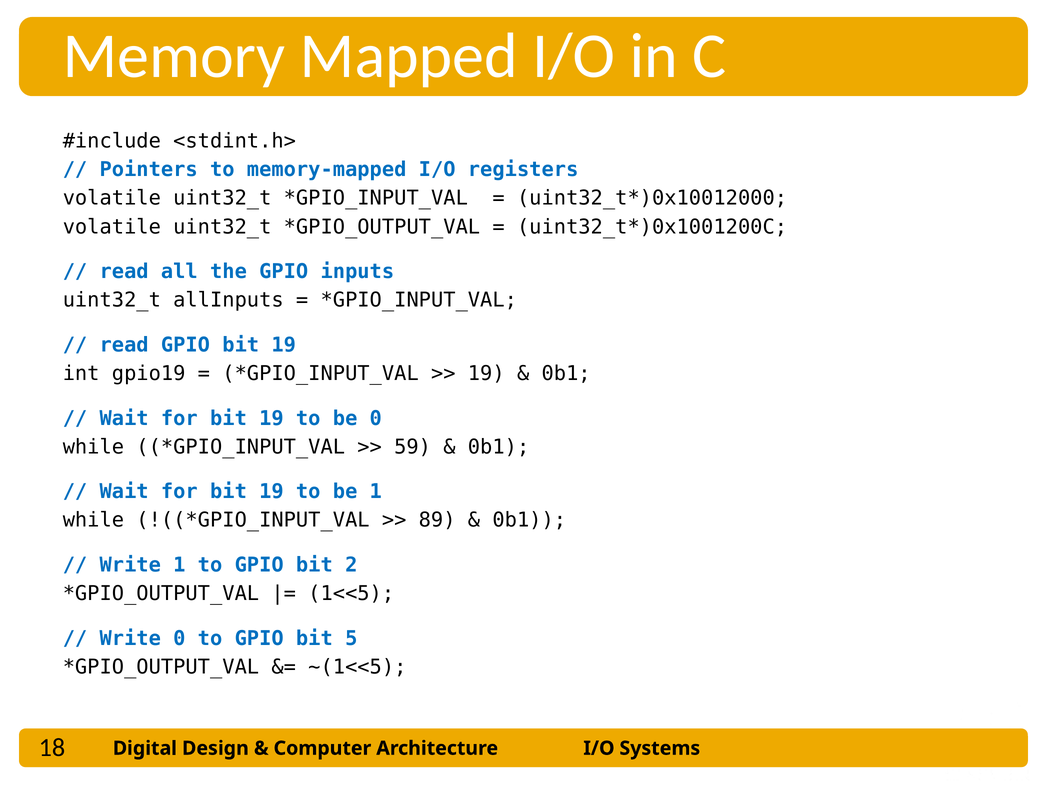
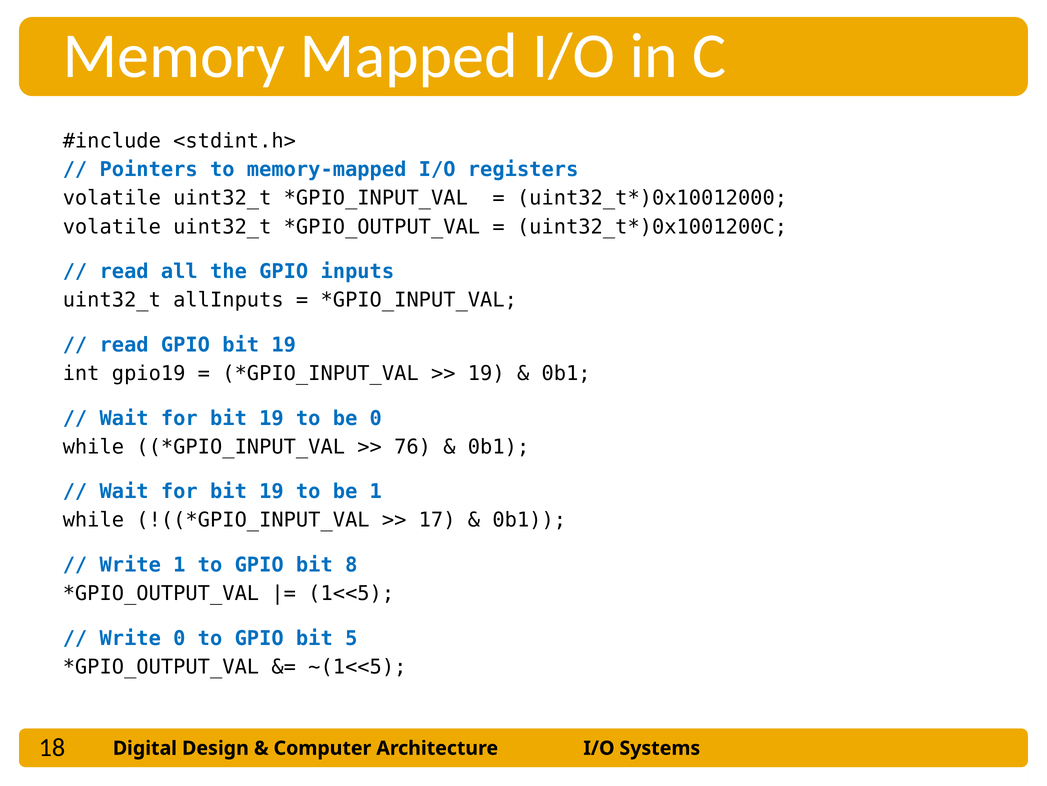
59: 59 -> 76 (413, 446)
89: 89 -> 17 (437, 520)
2: 2 -> 8 (351, 565)
